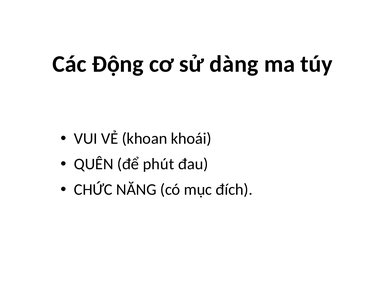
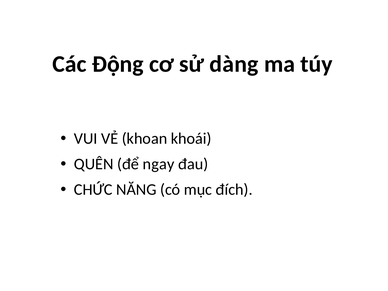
phút: phút -> ngay (159, 164)
